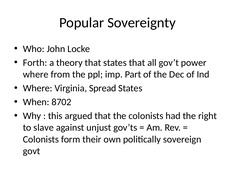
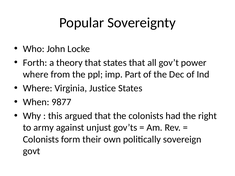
Spread: Spread -> Justice (103, 88)
8702: 8702 -> 9877 (61, 102)
slave: slave -> army (44, 128)
